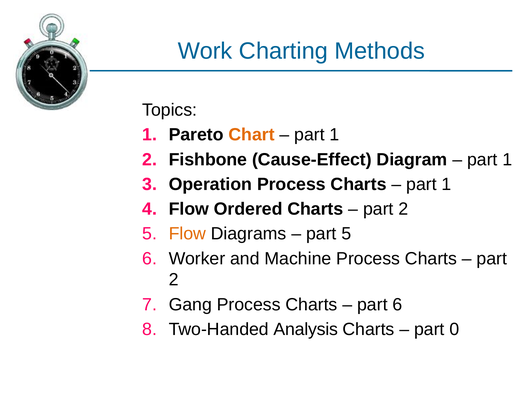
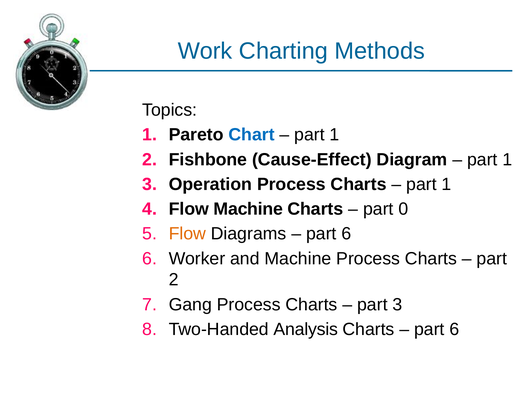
Chart colour: orange -> blue (252, 135)
Flow Ordered: Ordered -> Machine (248, 209)
2: 2 -> 0 (403, 209)
5: 5 -> 6 (346, 234)
part 6: 6 -> 3 (397, 304)
0: 0 -> 6 (454, 329)
